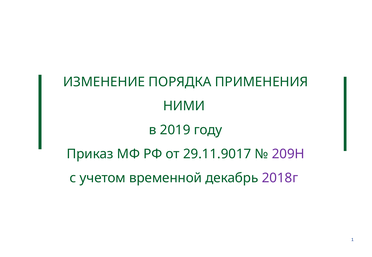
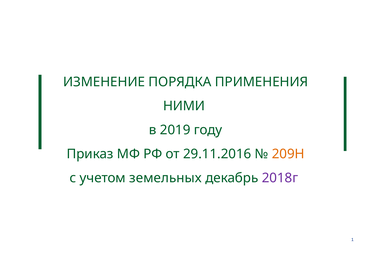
29.11.9017: 29.11.9017 -> 29.11.2016 (217, 154)
209Н colour: purple -> orange (288, 154)
временной: временной -> земельных (165, 178)
